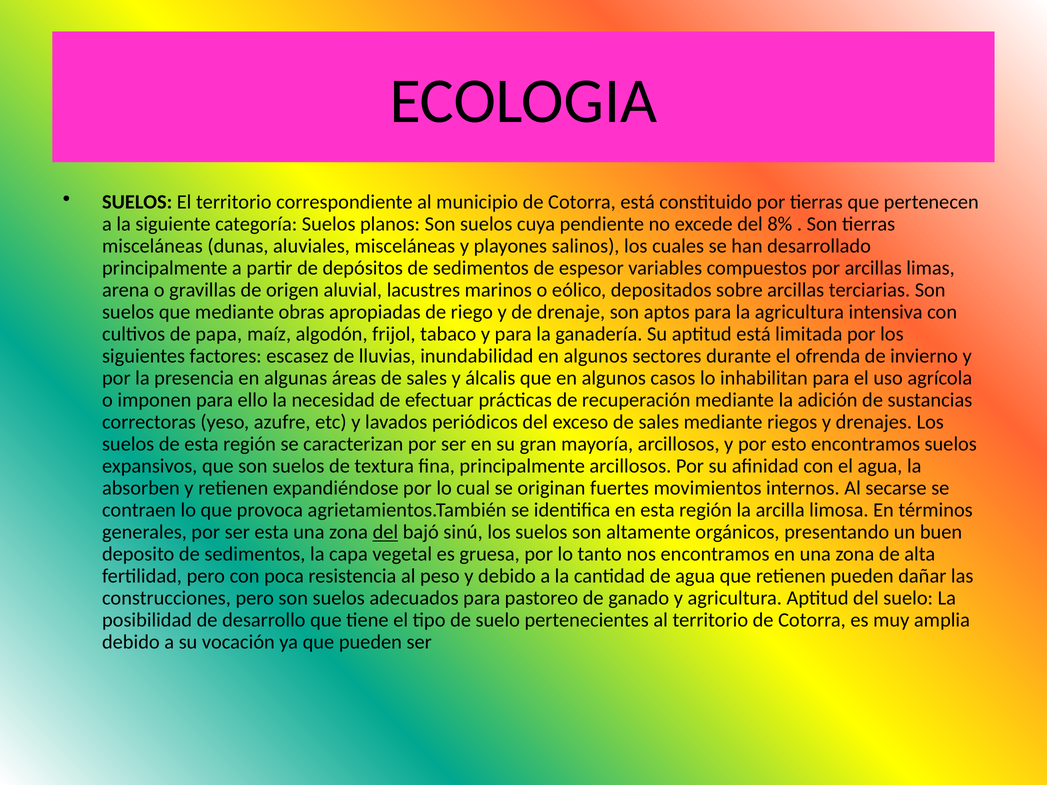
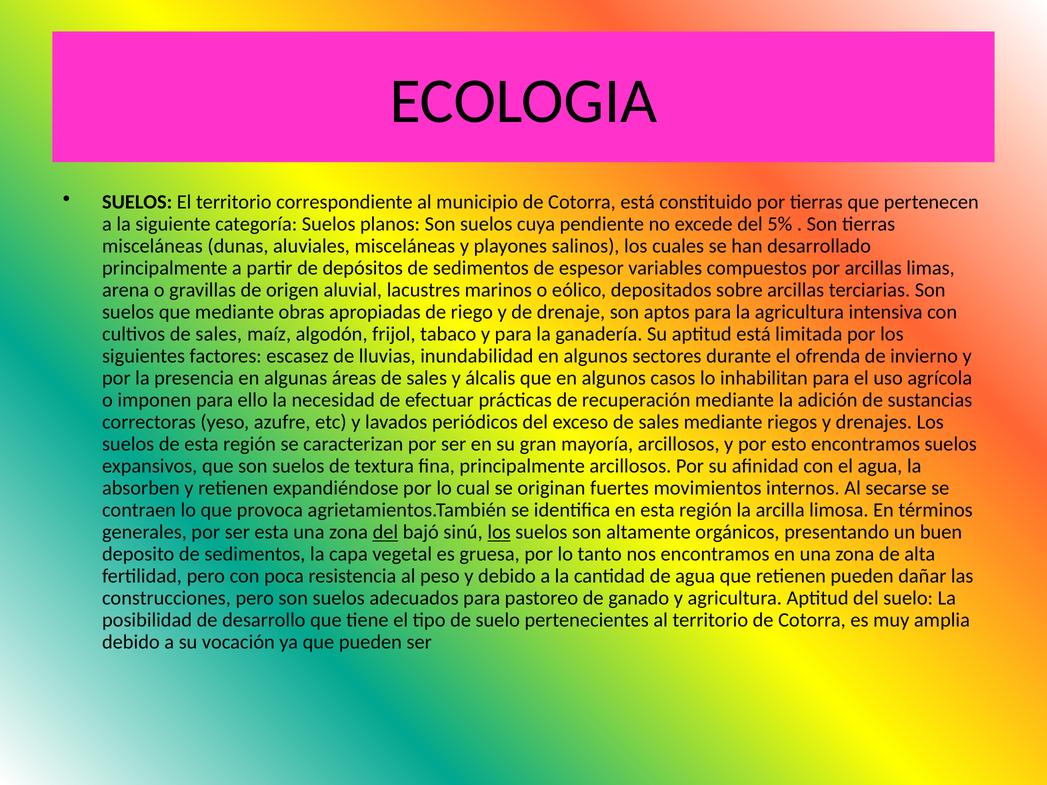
8%: 8% -> 5% (780, 224)
cultivos de papa: papa -> sales (219, 334)
los underline: none -> present (499, 532)
